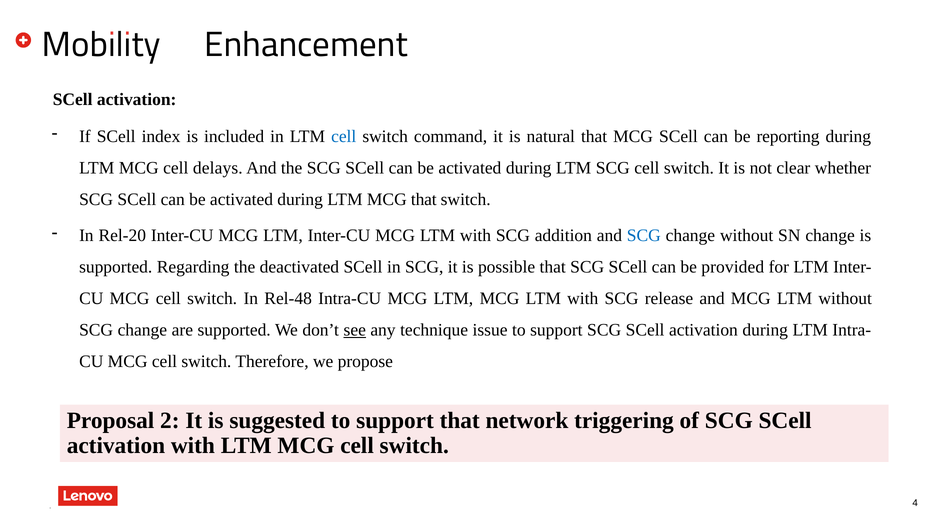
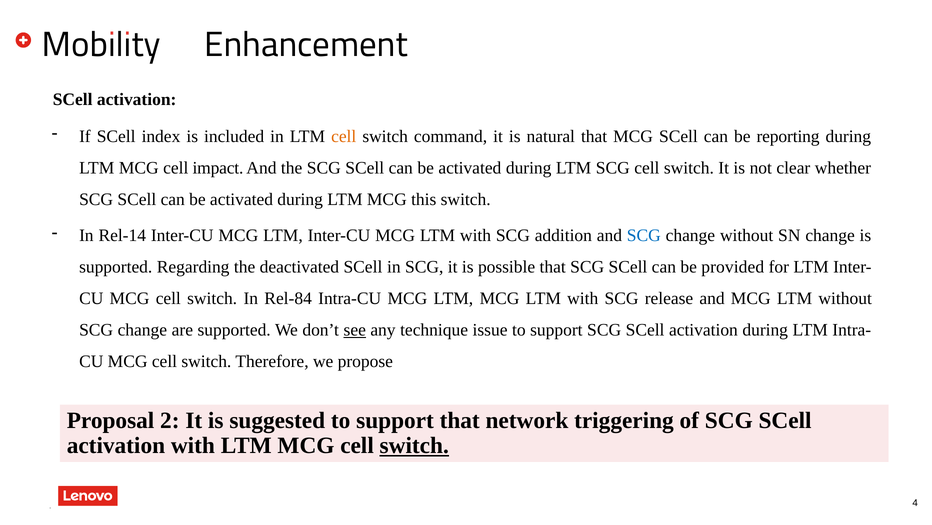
cell colour: blue -> orange (344, 136)
delays: delays -> impact (218, 168)
MCG that: that -> this (424, 199)
Rel-20: Rel-20 -> Rel-14 (122, 235)
Rel-48: Rel-48 -> Rel-84 (288, 298)
switch underline: none -> present (414, 445)
